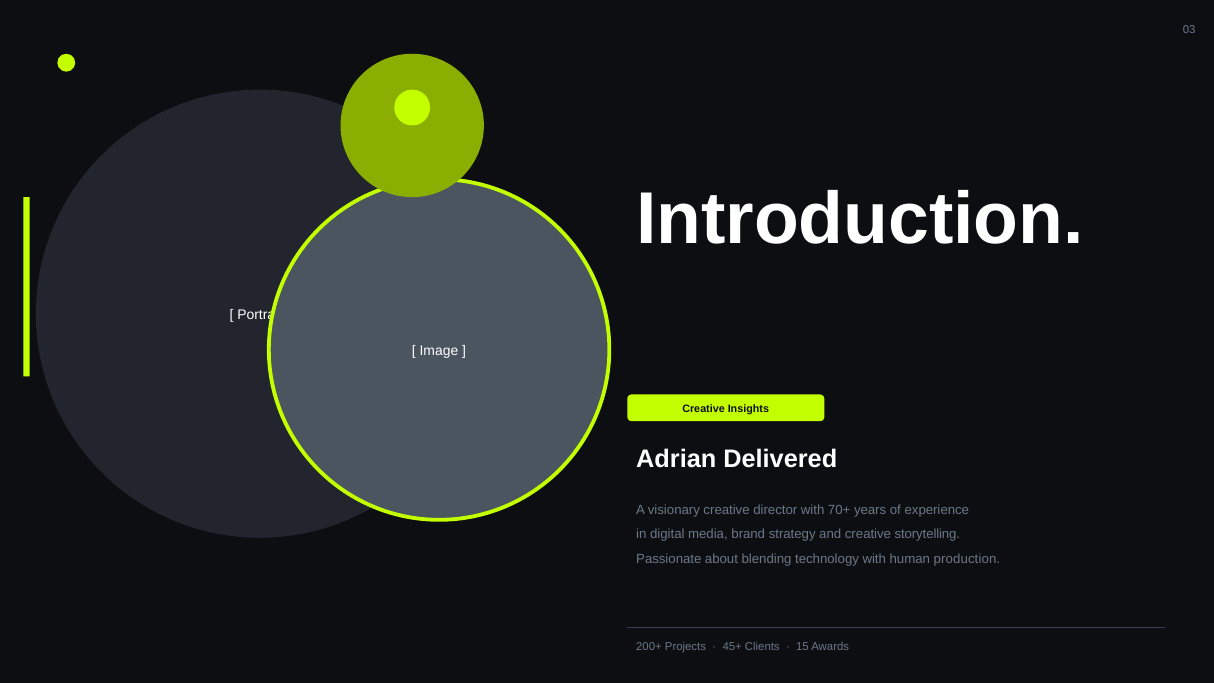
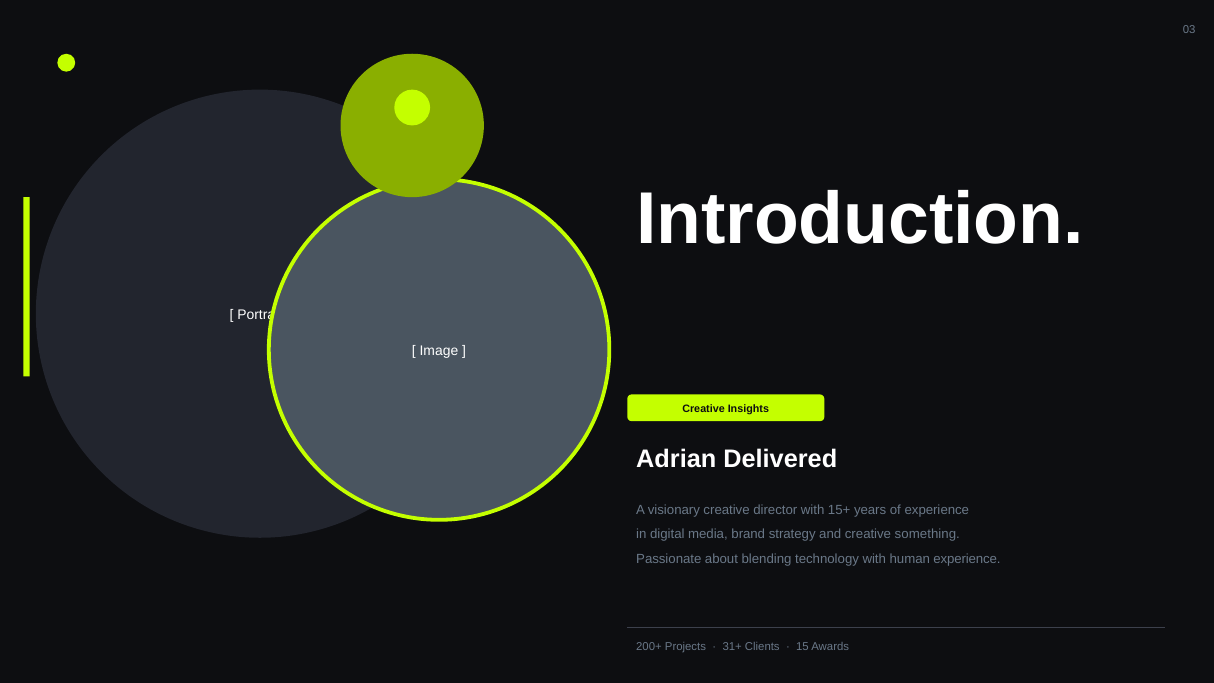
70+: 70+ -> 15+ (839, 510)
storytelling: storytelling -> something (927, 534)
human production: production -> experience (967, 559)
45+: 45+ -> 31+ (732, 647)
